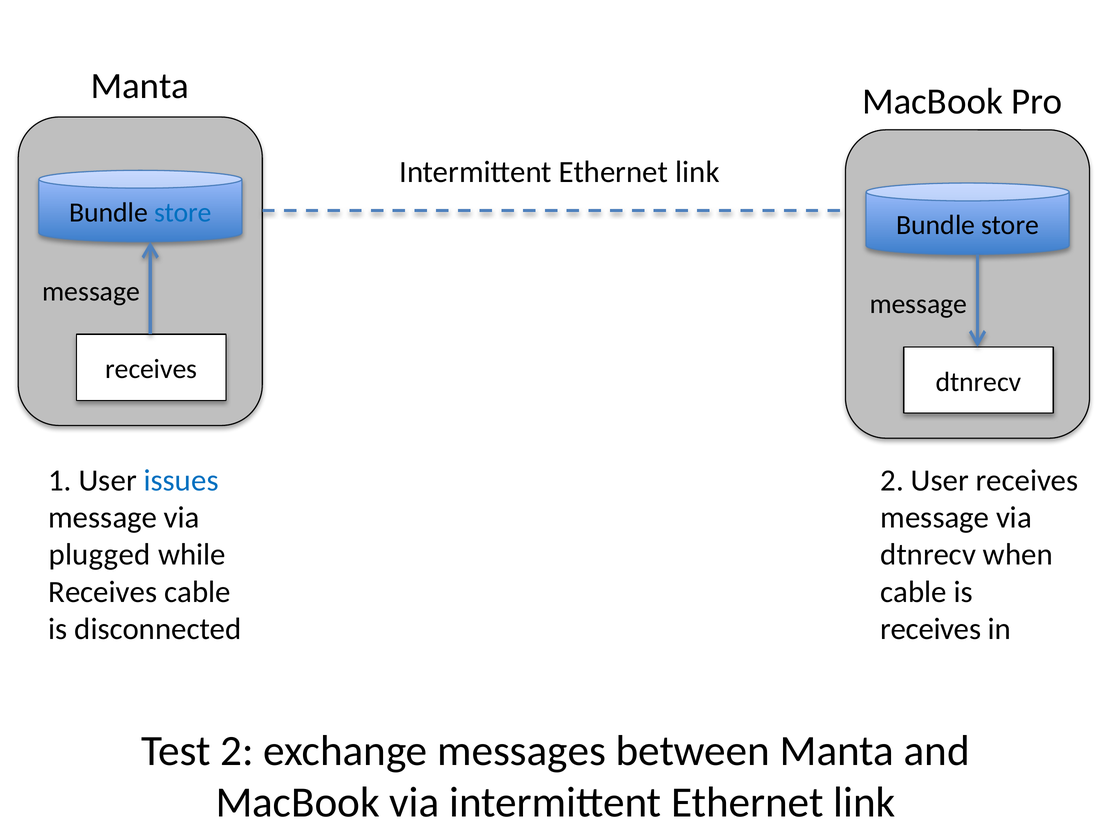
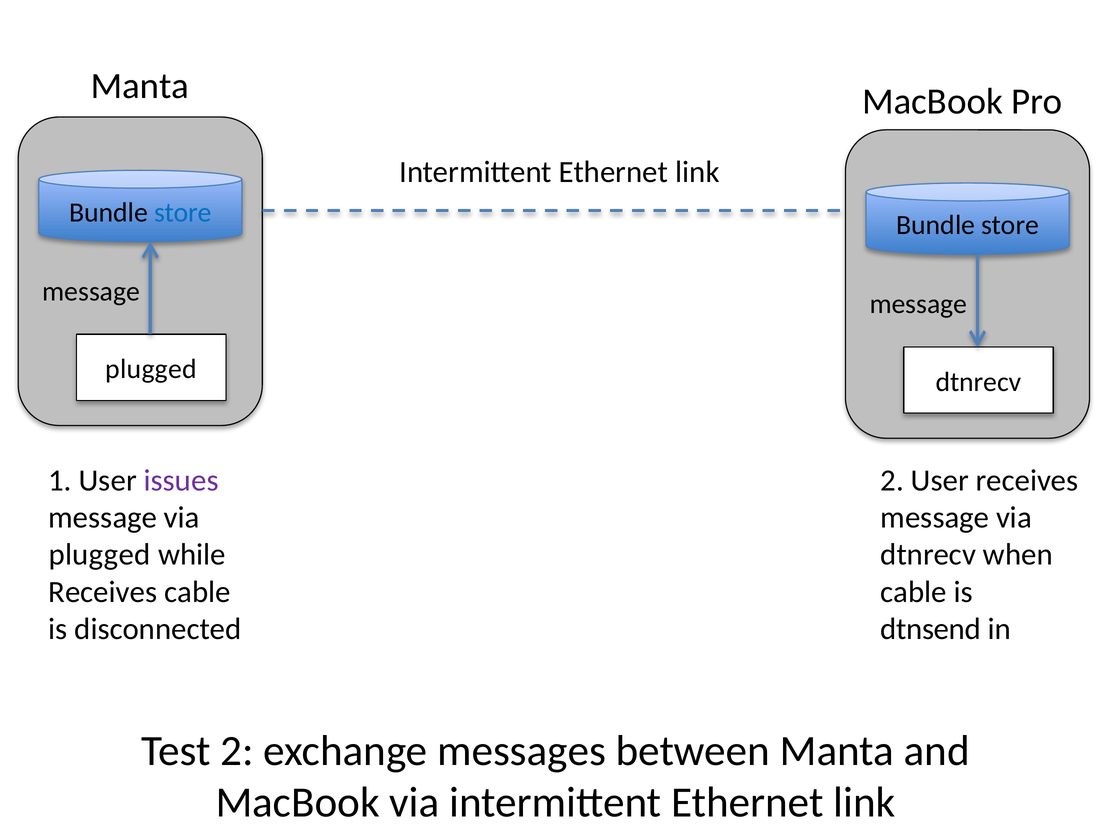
receives: receives -> plugged (151, 369)
issues colour: blue -> purple (181, 481)
receives: receives -> dtnsend (931, 629)
